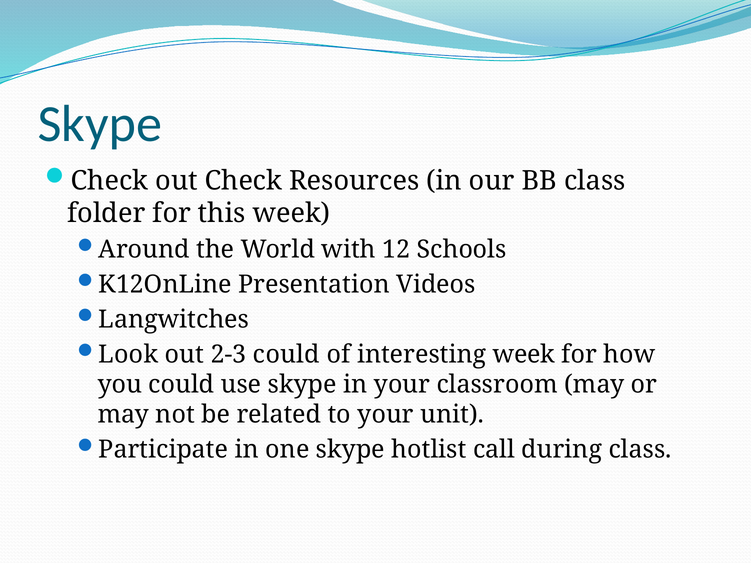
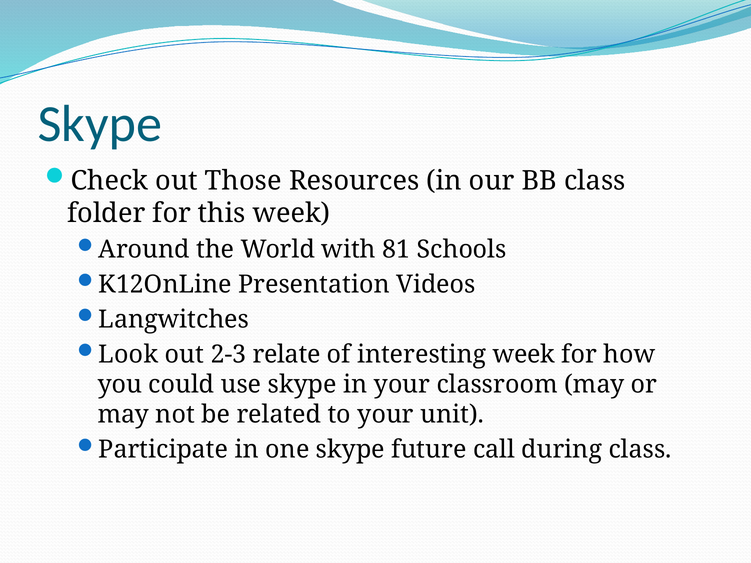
out Check: Check -> Those (243, 181)
12: 12 -> 81 (396, 249)
2-3 could: could -> relate (287, 355)
hotlist: hotlist -> future (429, 450)
